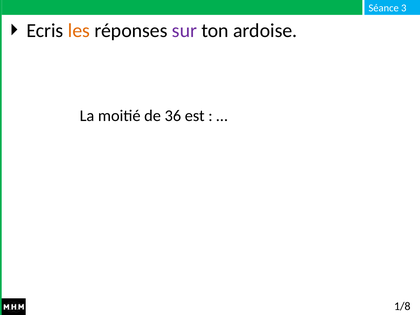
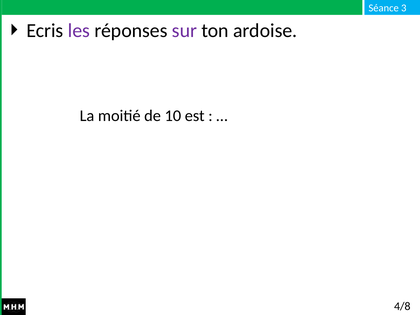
les colour: orange -> purple (79, 31)
36: 36 -> 10 (173, 116)
1/8: 1/8 -> 4/8 (402, 306)
